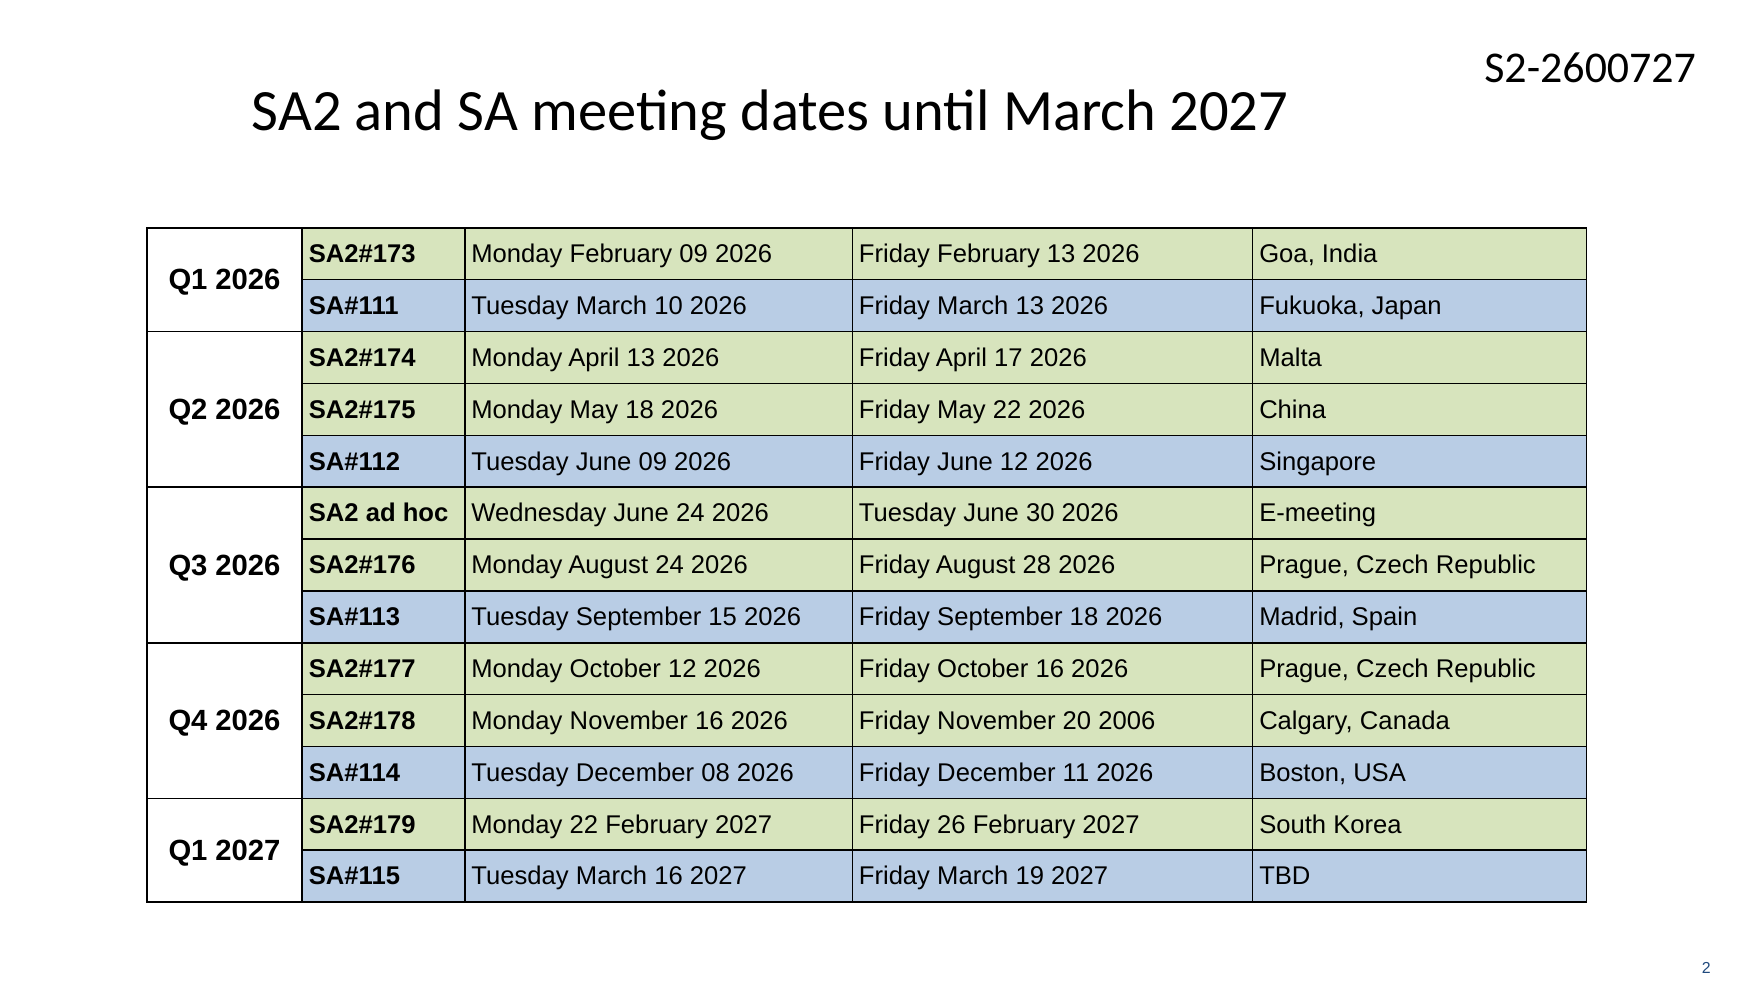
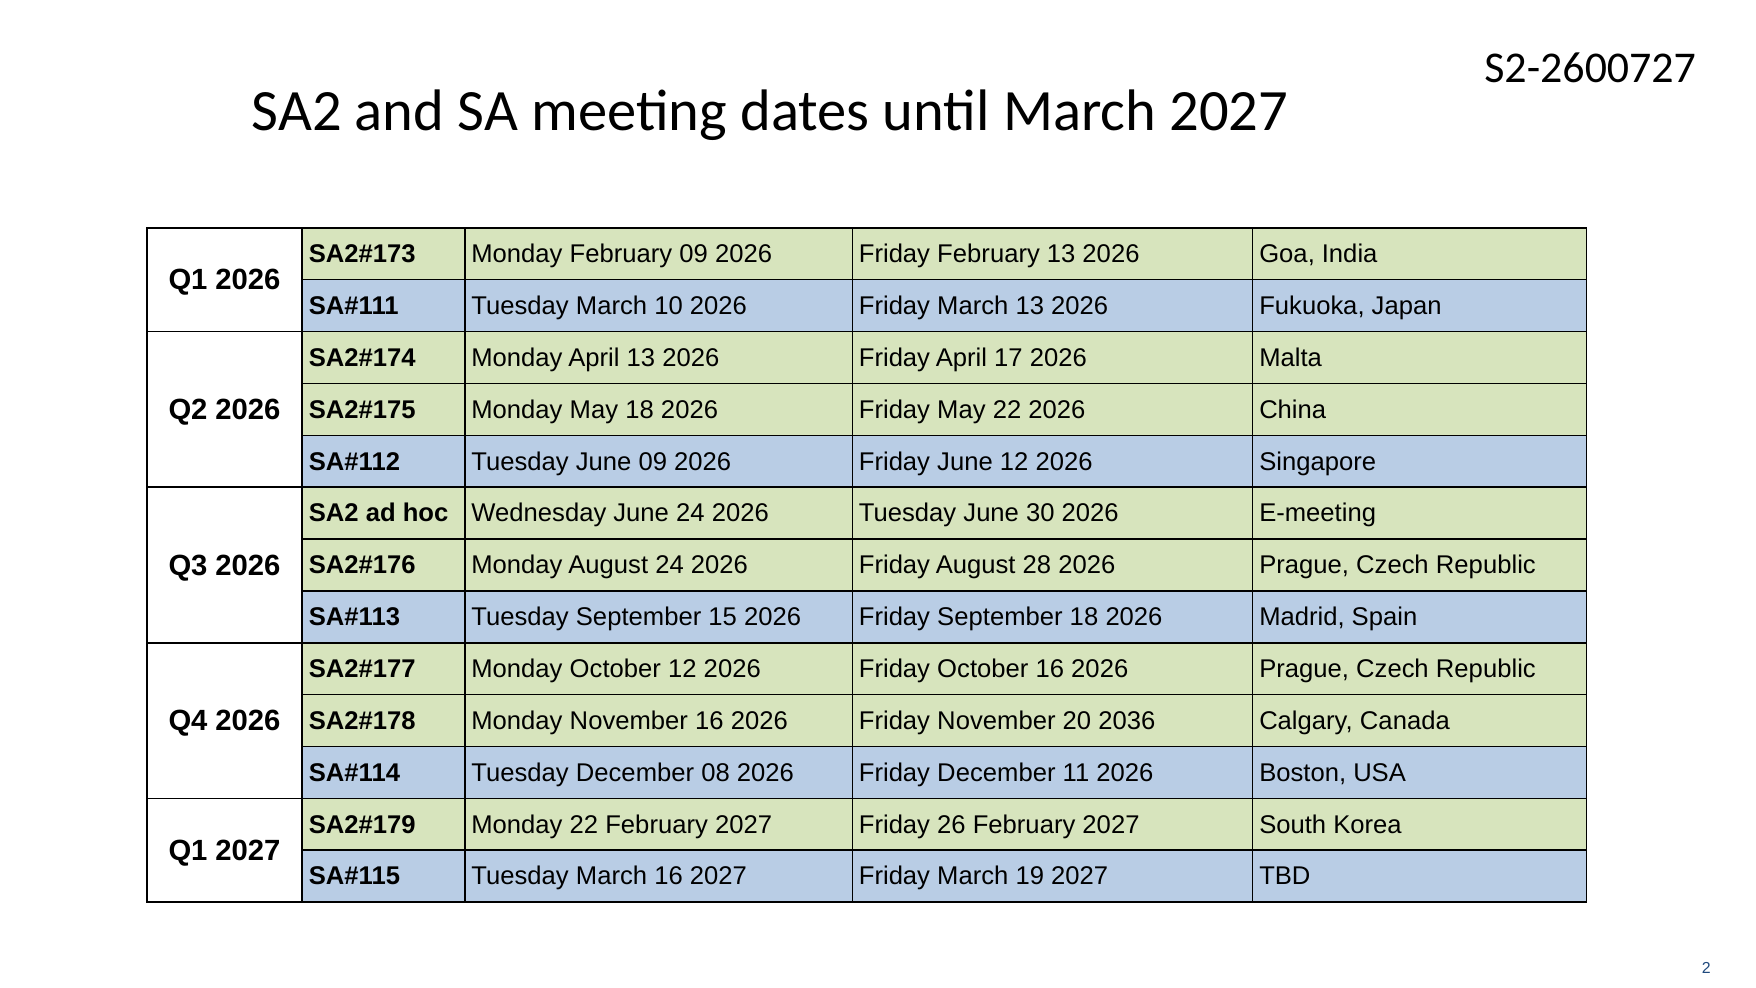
2006: 2006 -> 2036 (1127, 721)
